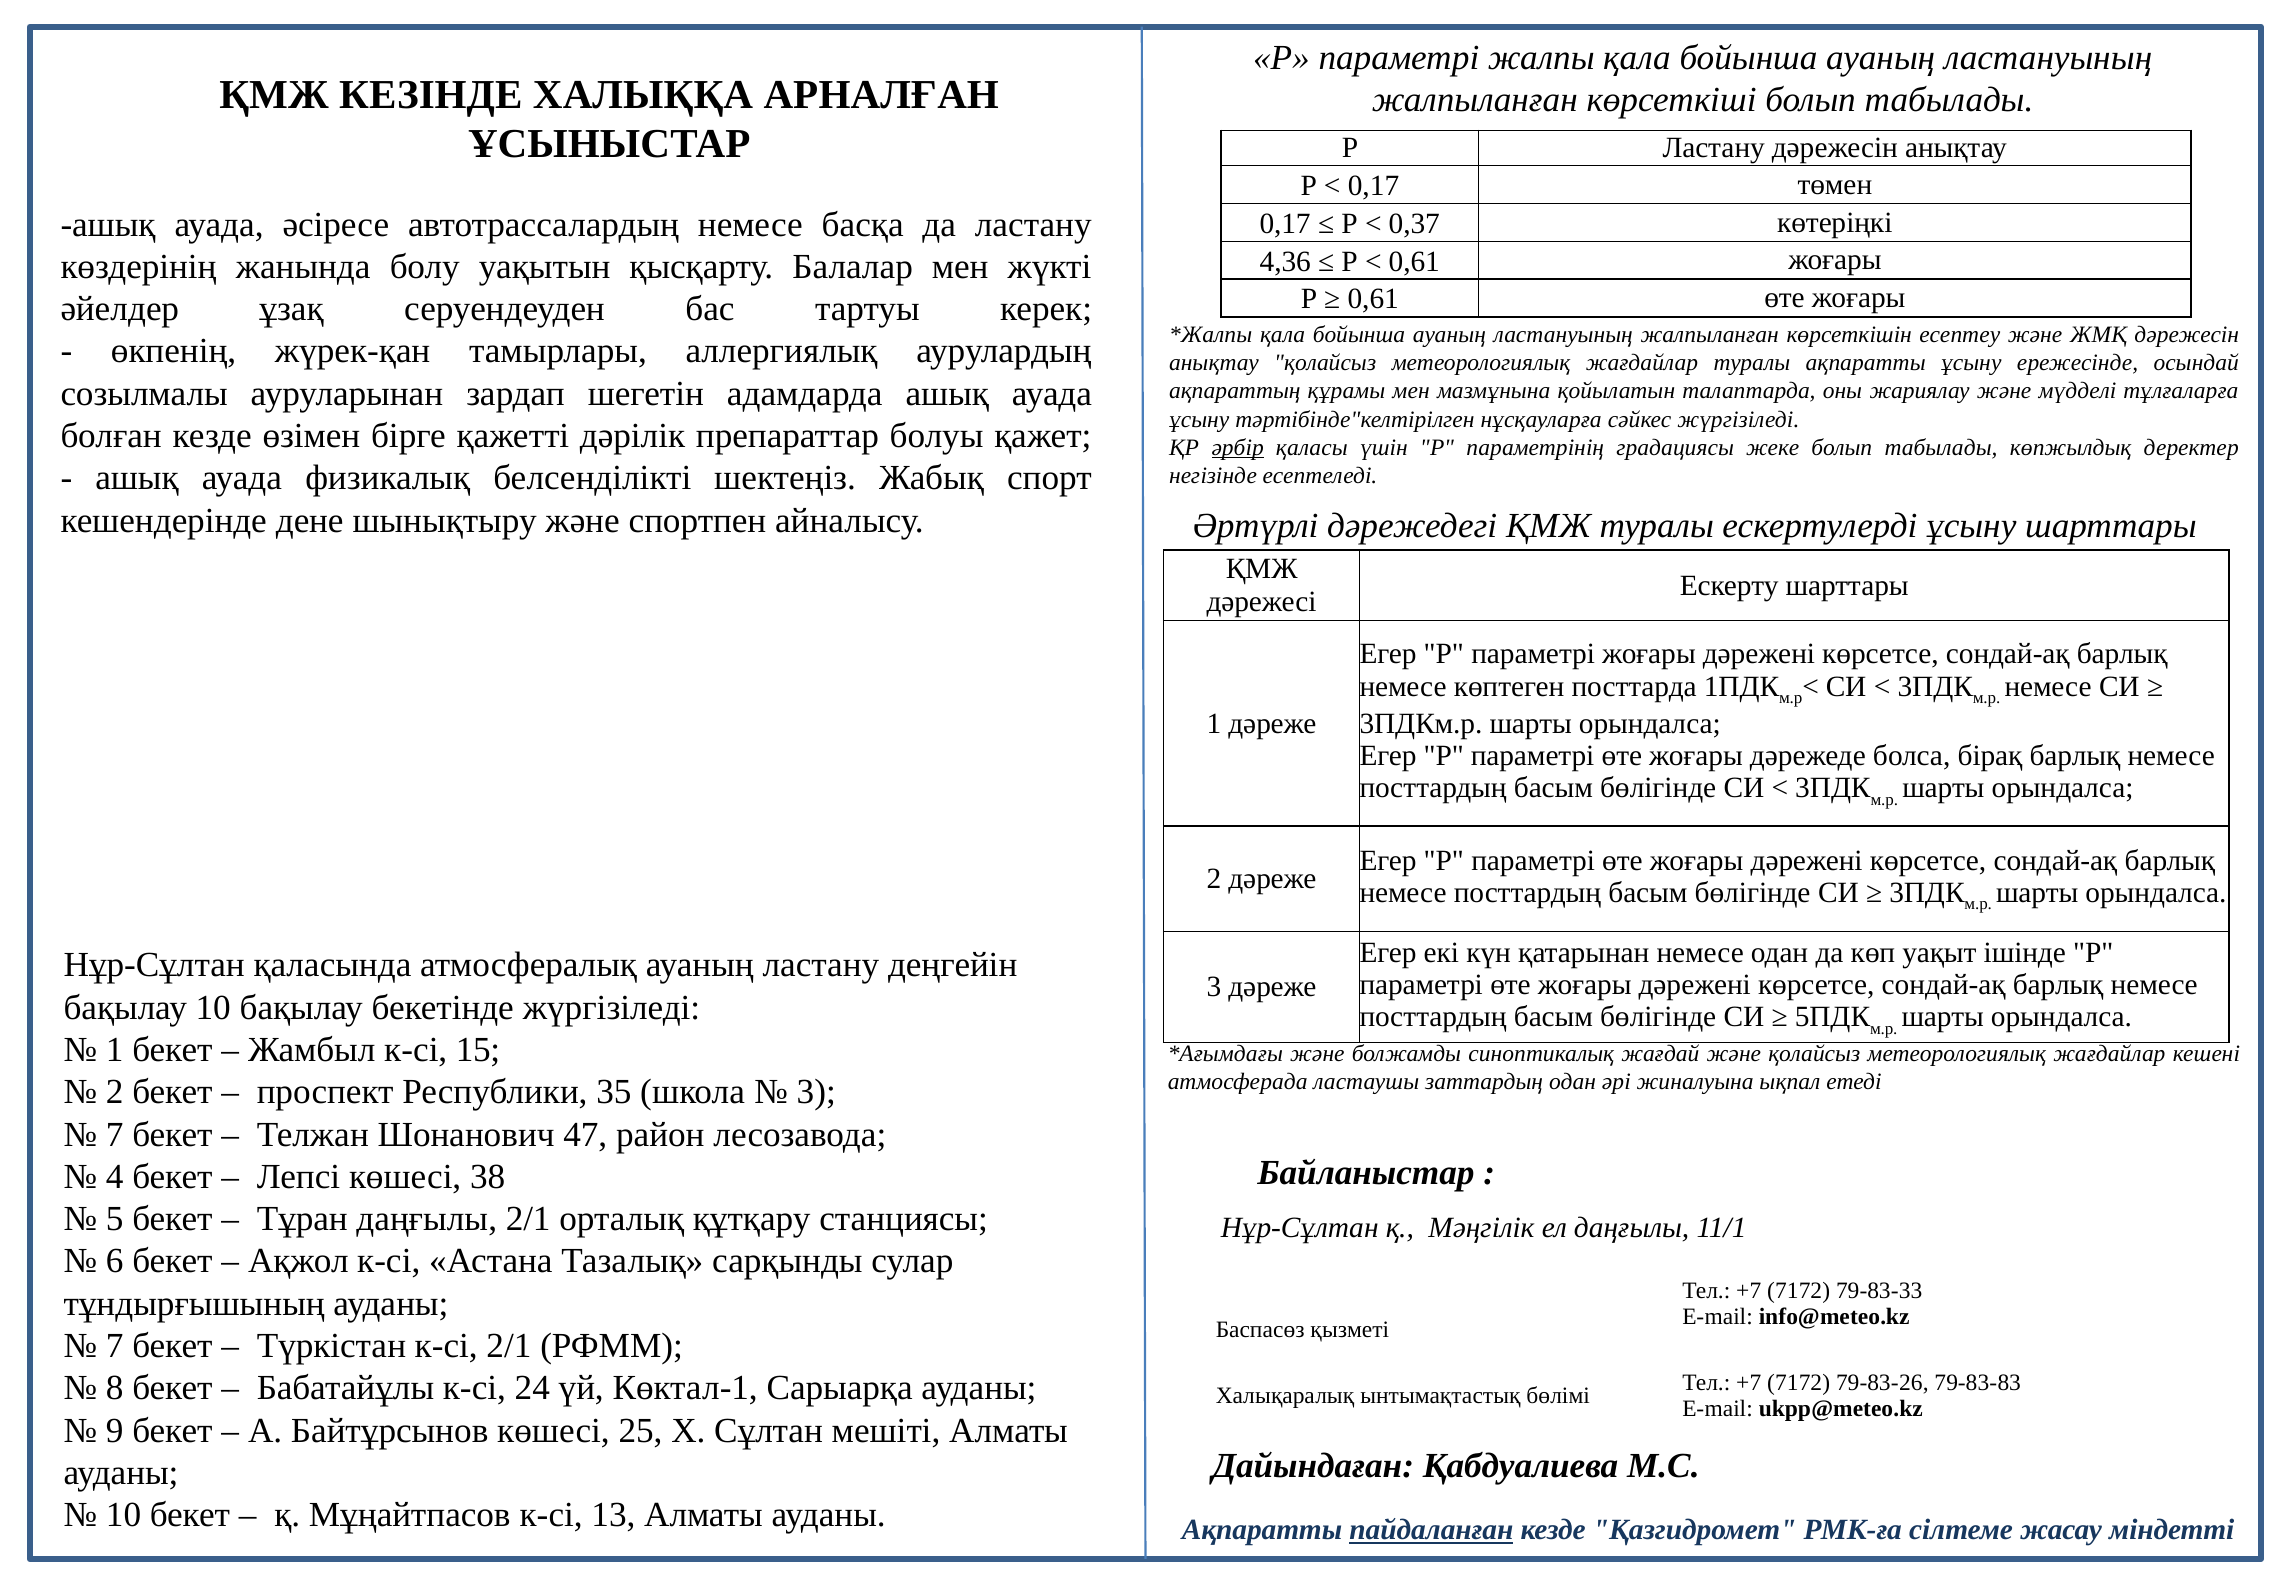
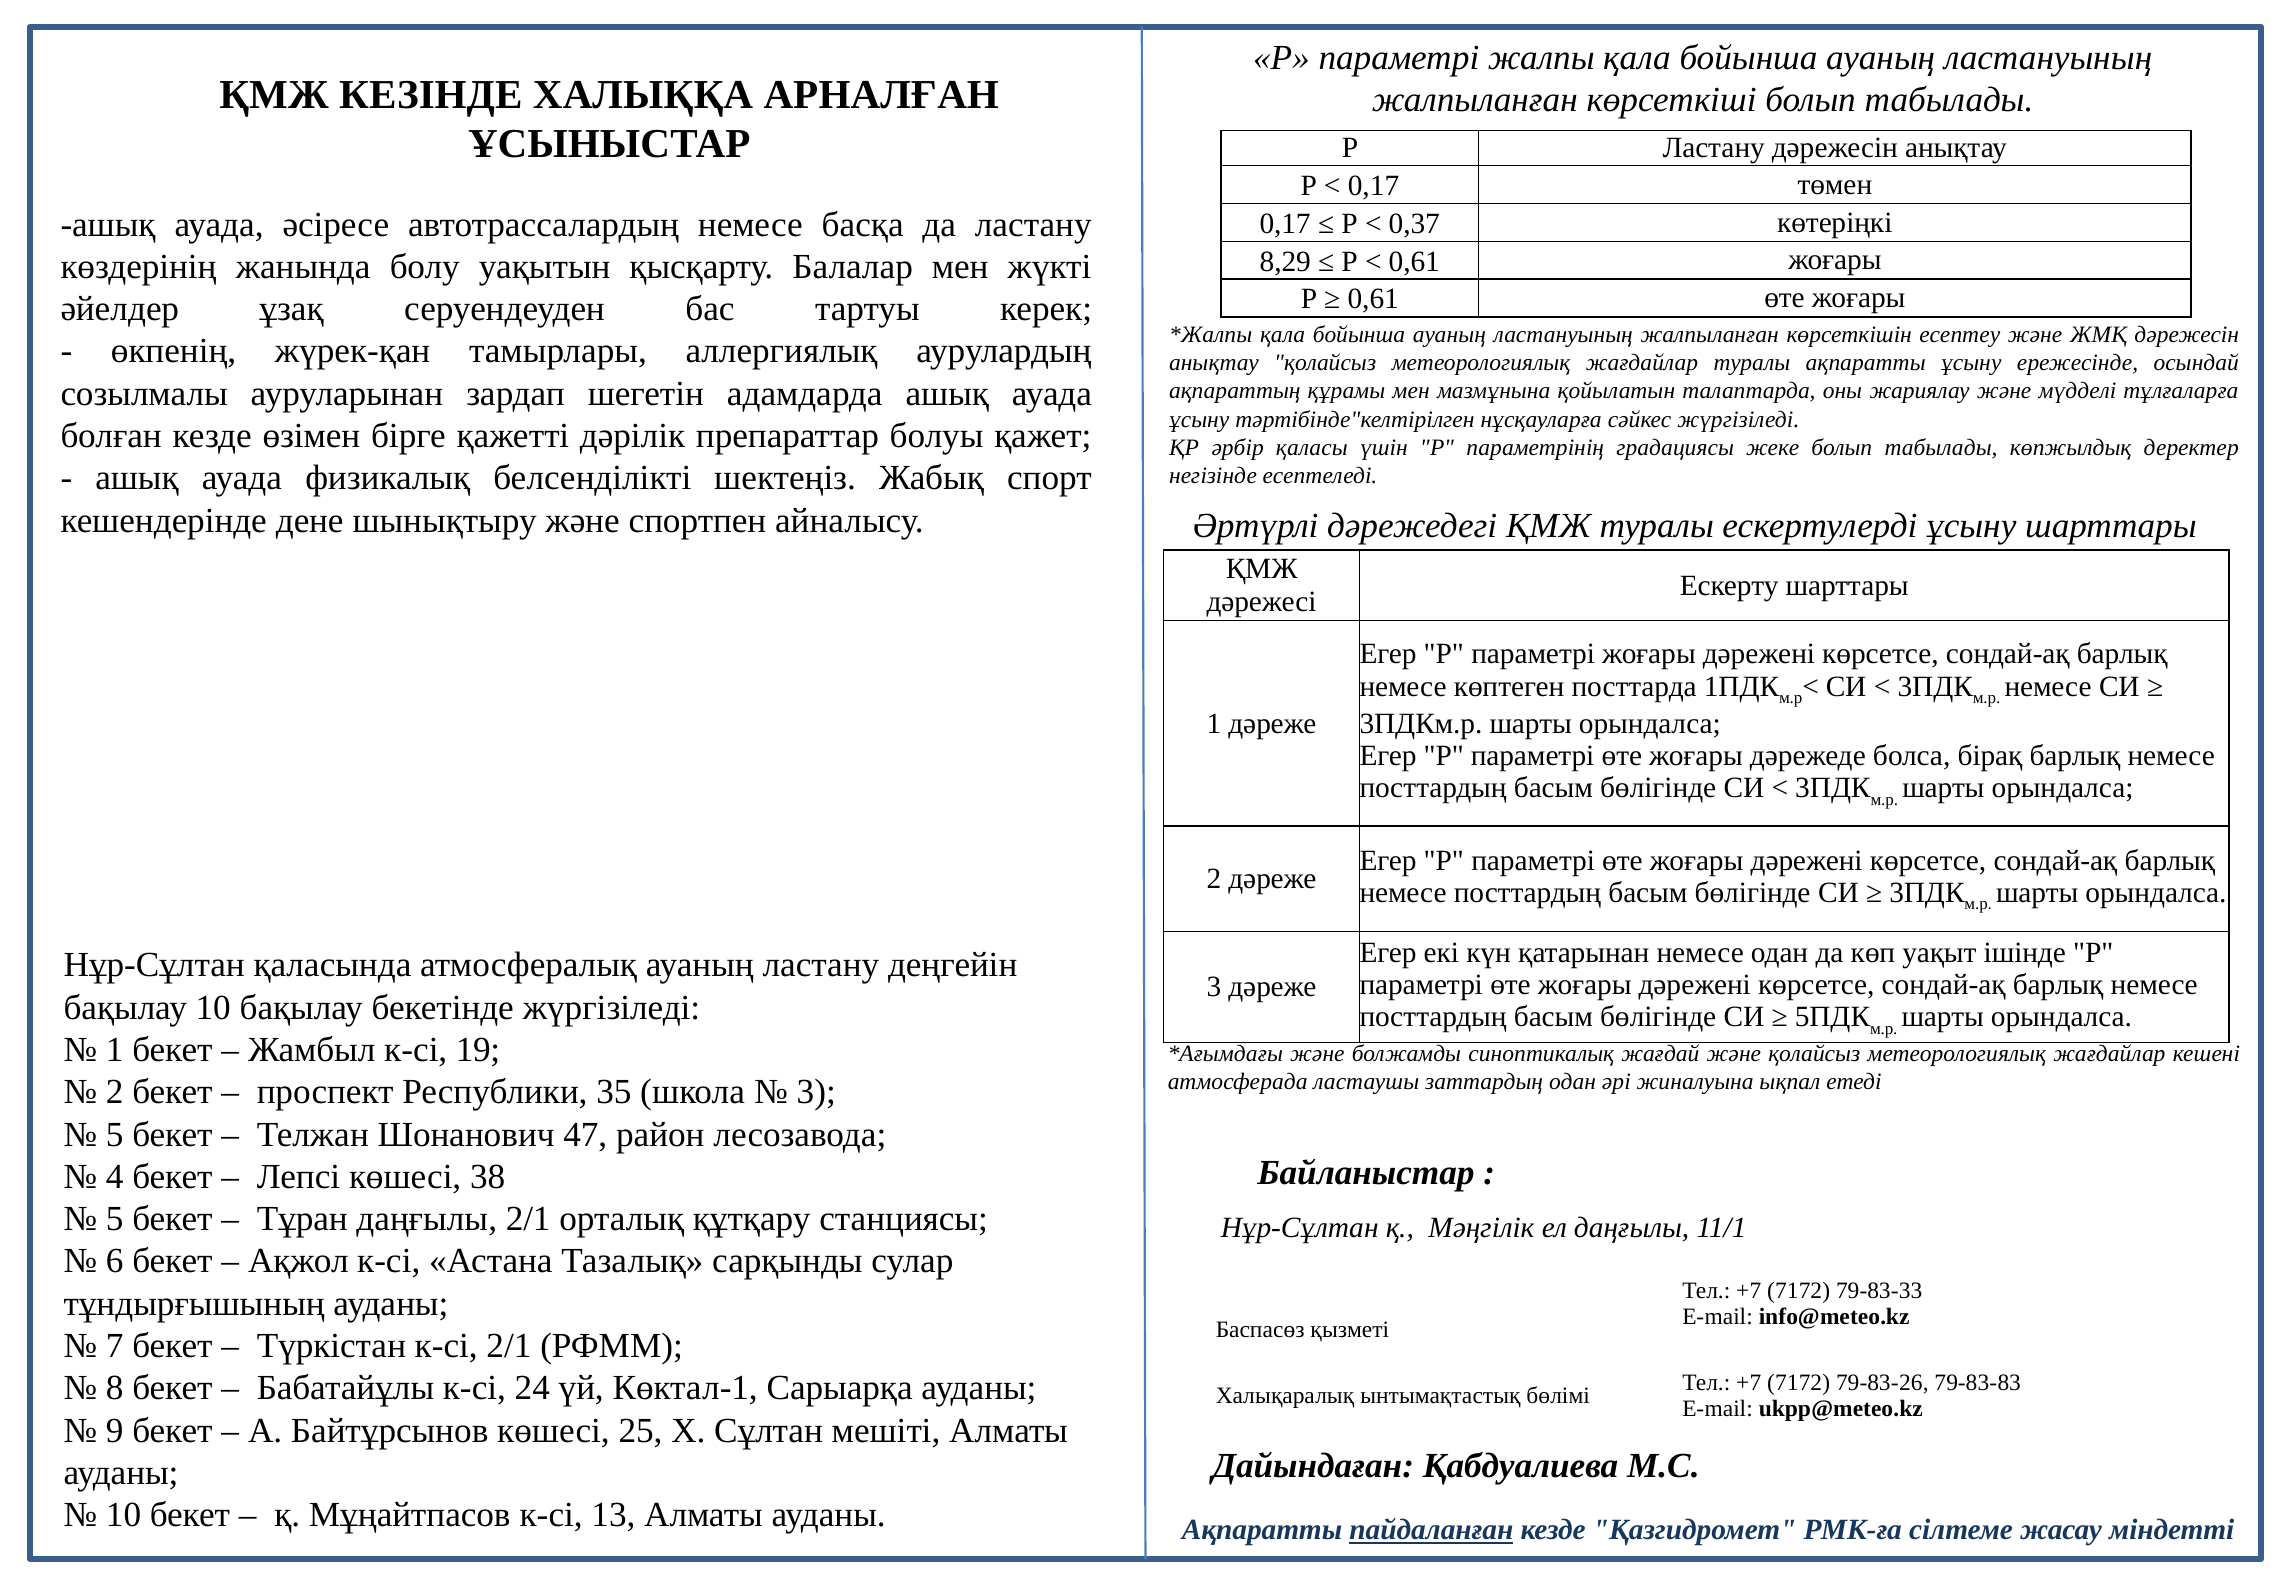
4,36: 4,36 -> 8,29 (1285, 261)
әрбір underline: present -> none (1238, 447)
15: 15 -> 19 (478, 1050)
7: 7 -> 5 (115, 1135)
